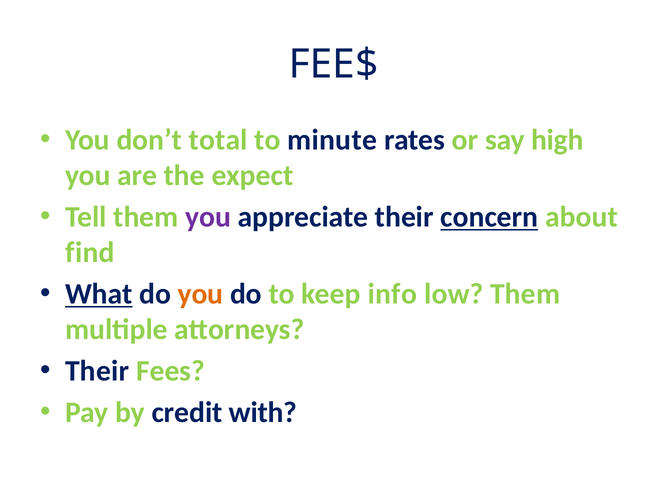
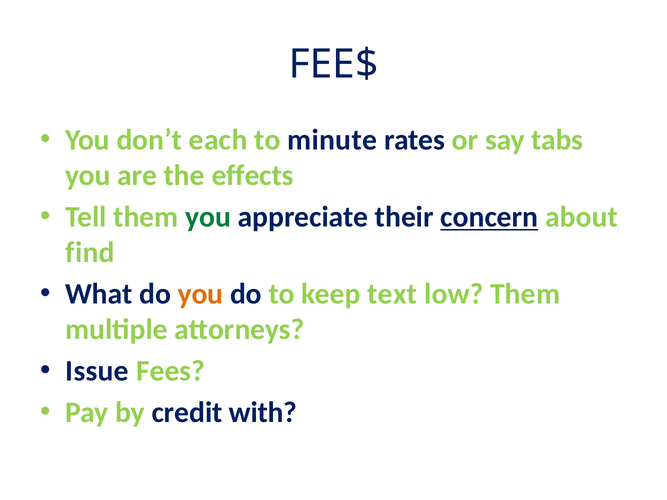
total: total -> each (218, 140)
high: high -> tabs (557, 140)
expect: expect -> effects (253, 176)
you colour: purple -> green (208, 217)
What underline: present -> none (99, 294)
info: info -> text (392, 294)
Their: Their -> Issue (97, 371)
